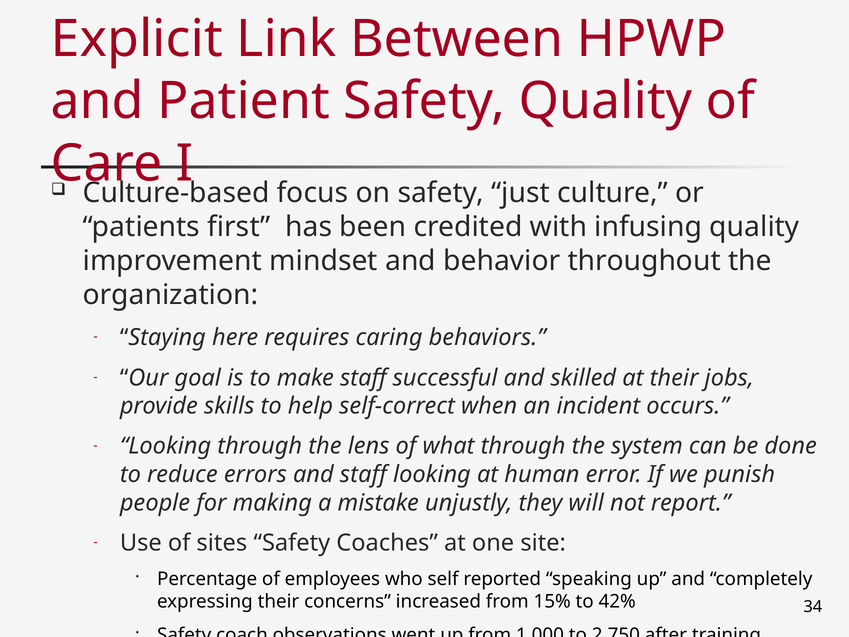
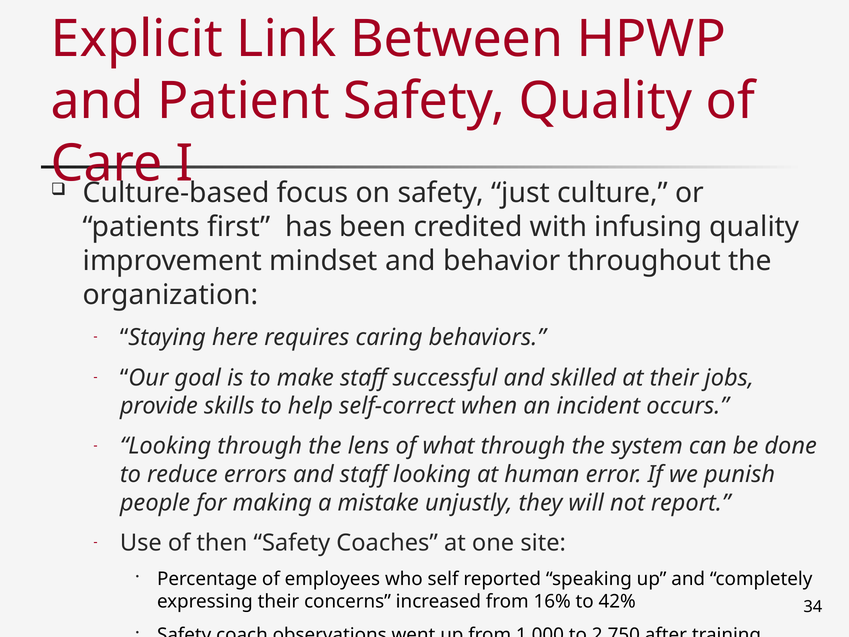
sites: sites -> then (222, 543)
15%: 15% -> 16% (552, 601)
